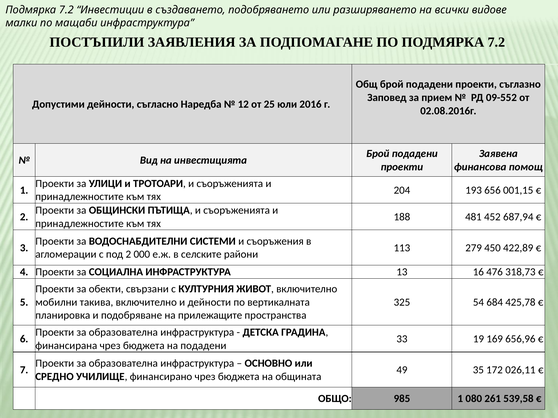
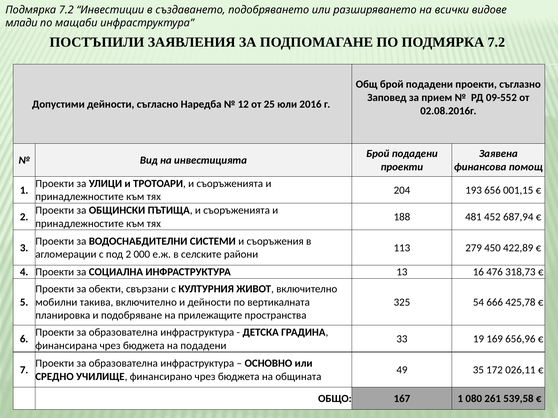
малки: малки -> млади (21, 23)
684: 684 -> 666 (495, 303)
985: 985 -> 167 (402, 399)
